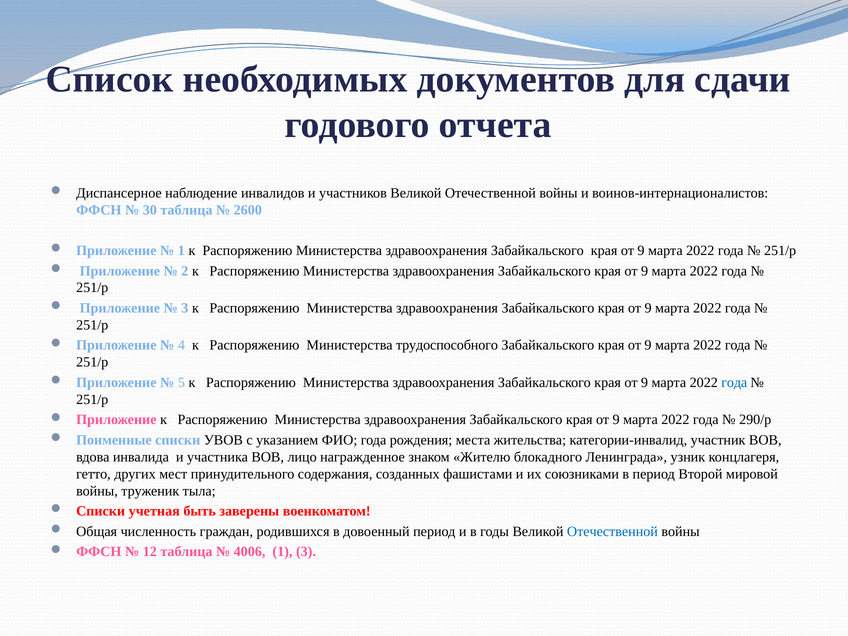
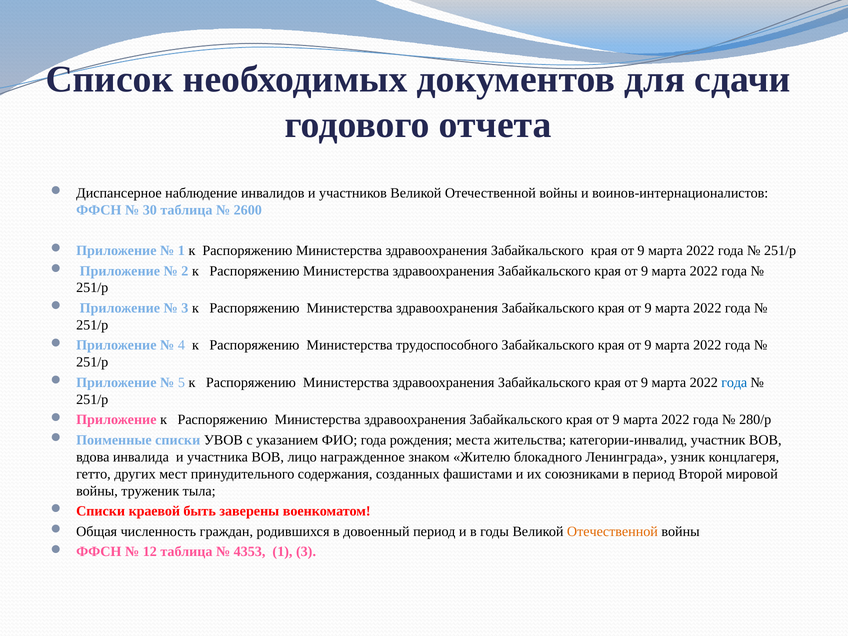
290/р: 290/р -> 280/р (755, 420)
учетная: учетная -> краевой (154, 511)
Отечественной colour: blue -> orange (612, 531)
4006: 4006 -> 4353 (250, 552)
